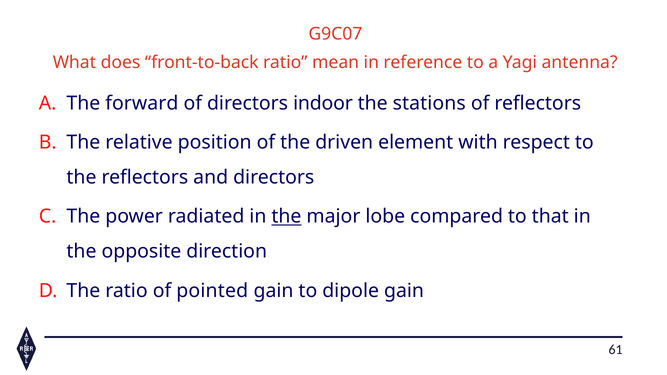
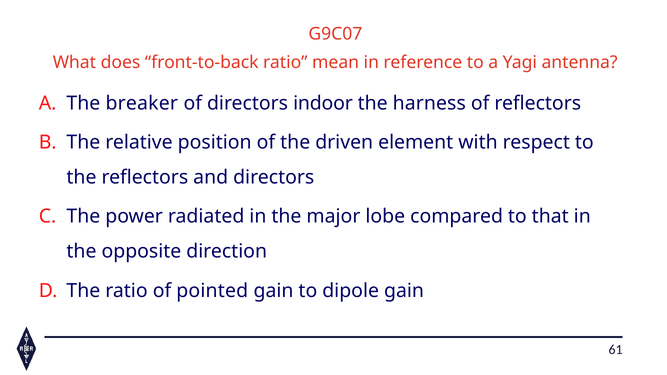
forward: forward -> breaker (142, 103)
stations: stations -> harness (429, 103)
the underline: present -> none (286, 217)
